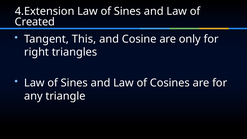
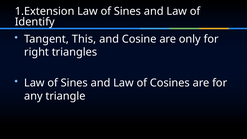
4.Extension: 4.Extension -> 1.Extension (45, 11)
Created: Created -> Identify (35, 22)
